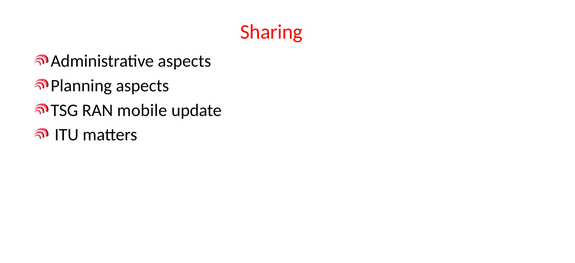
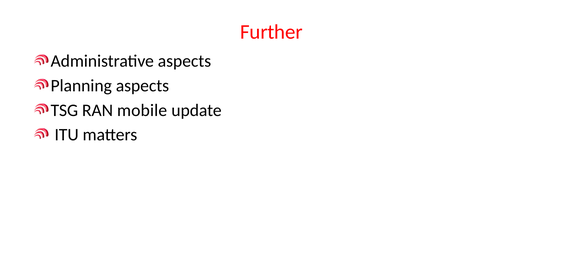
Sharing: Sharing -> Further (271, 32)
